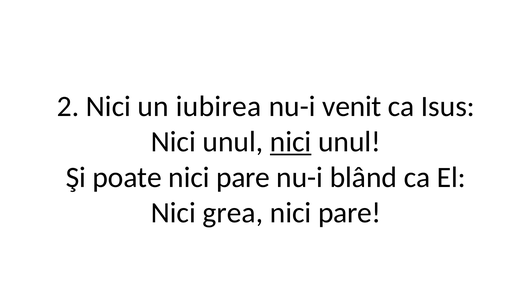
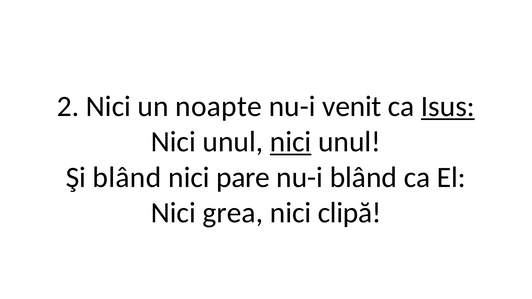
iubirea: iubirea -> noapte (219, 106)
Isus underline: none -> present (448, 106)
Şi poate: poate -> blând (127, 177)
pare: pare -> clipă (350, 213)
